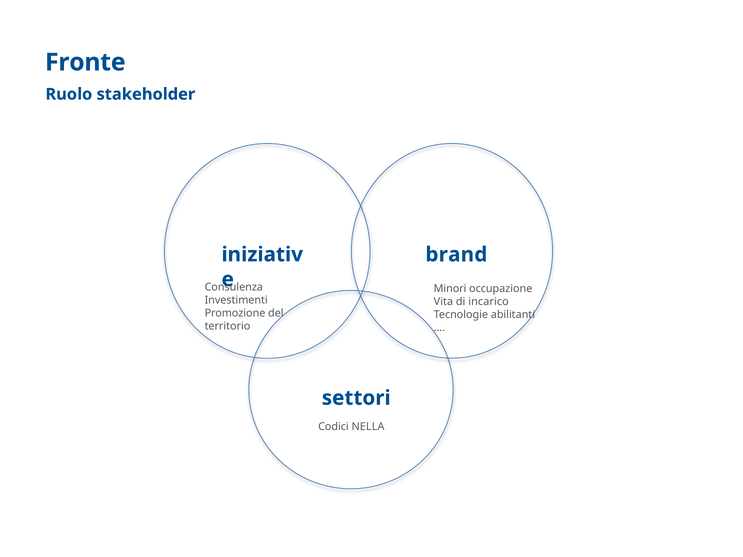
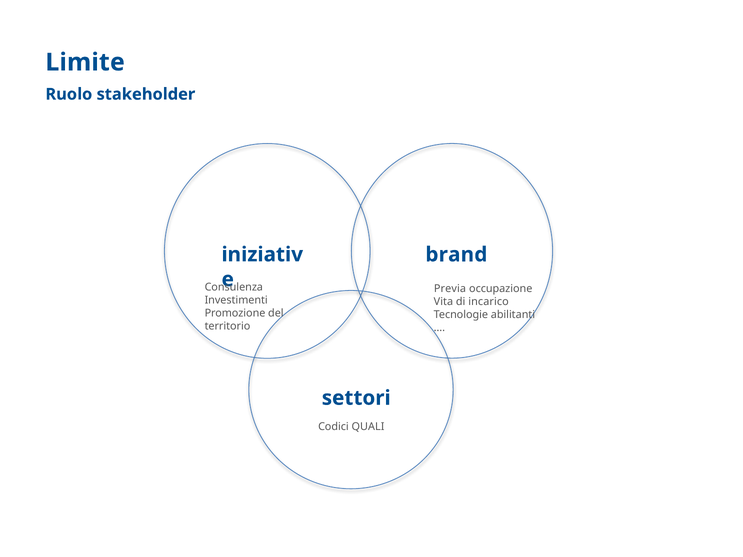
Fronte: Fronte -> Limite (85, 62)
Minori: Minori -> Previa (450, 289)
NELLA: NELLA -> QUALI (368, 427)
